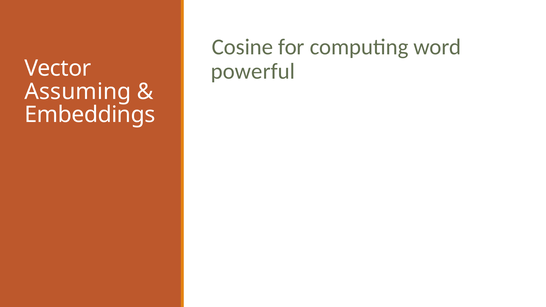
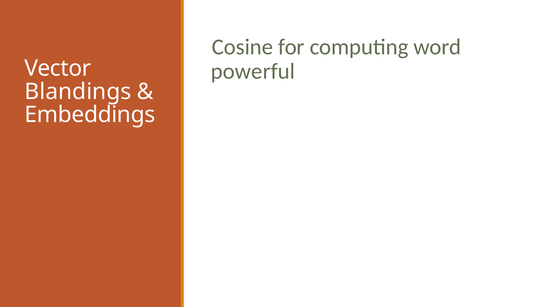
Assuming: Assuming -> Blandings (78, 92)
